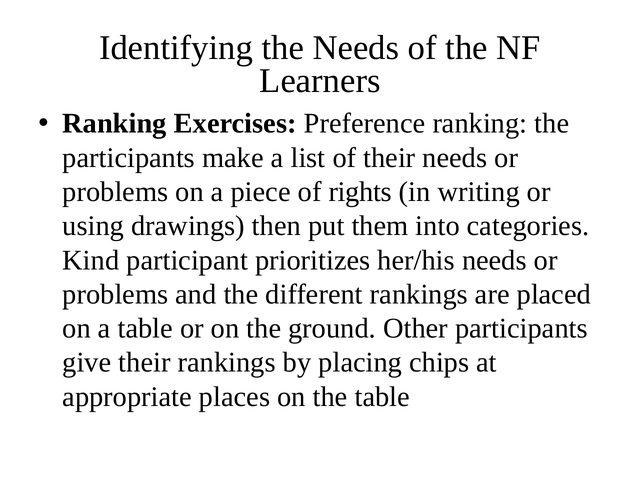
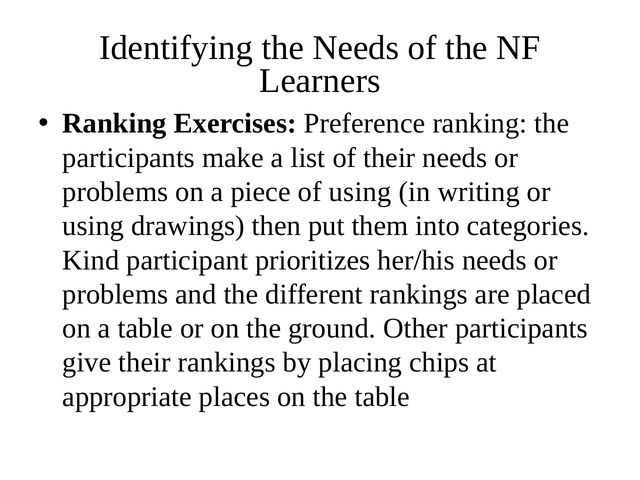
of rights: rights -> using (360, 192)
